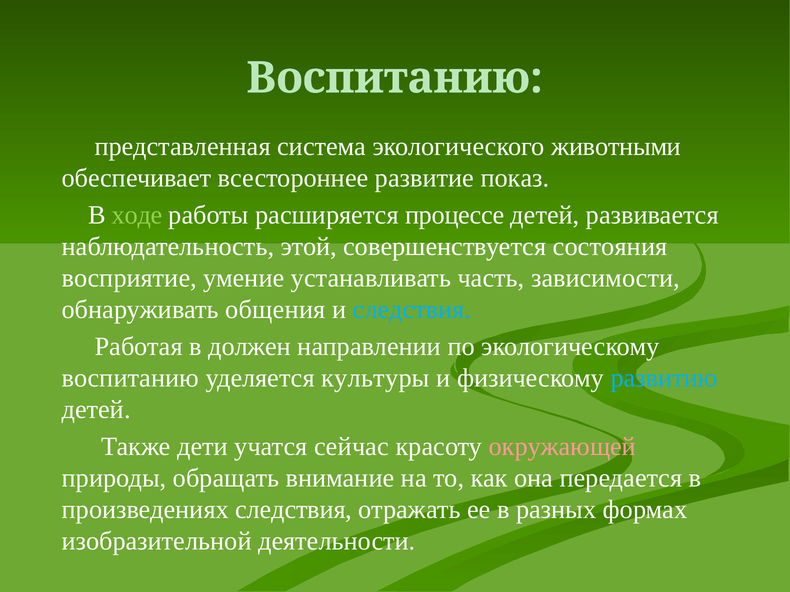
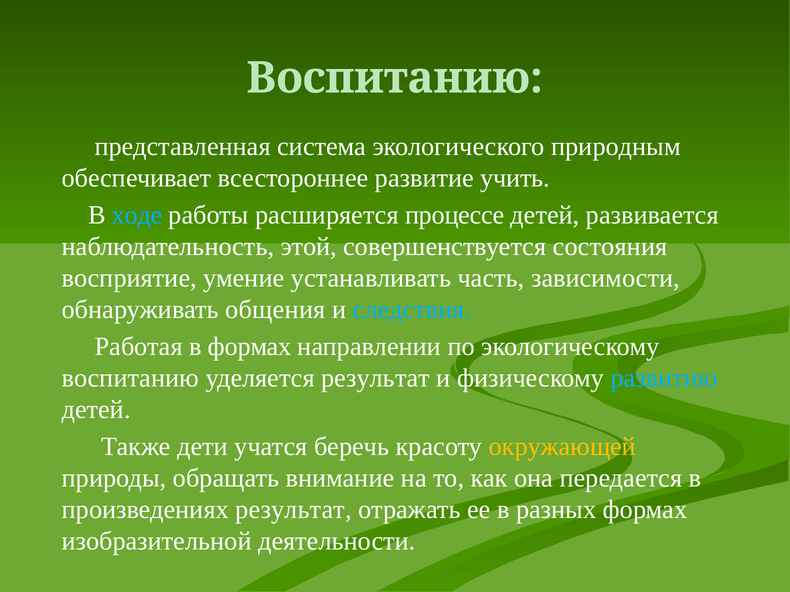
животными: животными -> природным (616, 147)
показ: показ -> учить (515, 178)
ходе colour: light green -> light blue (137, 215)
в должен: должен -> формах (250, 347)
уделяется культуры: культуры -> результат (376, 378)
сейчас: сейчас -> беречь (352, 447)
окружающей colour: pink -> yellow (562, 447)
произведениях следствия: следствия -> результат (294, 510)
